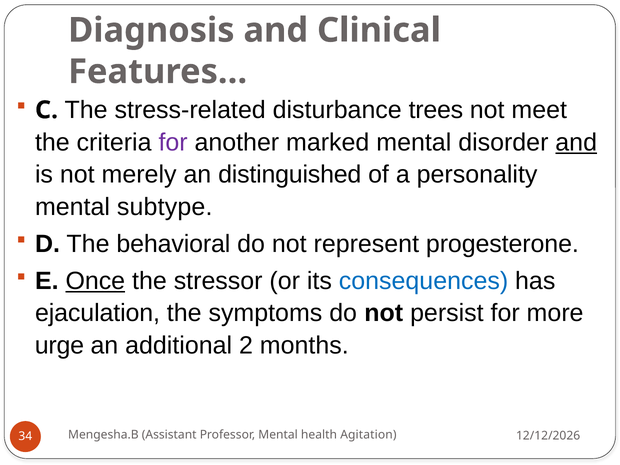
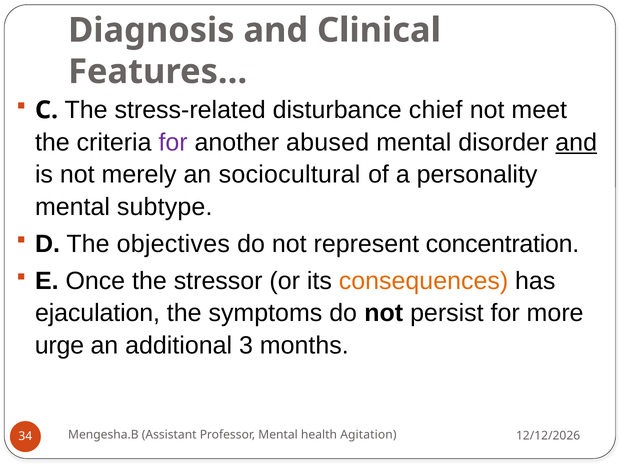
trees: trees -> chief (436, 110)
marked: marked -> abused (328, 142)
distinguished: distinguished -> sociocultural (290, 175)
behavioral: behavioral -> objectives (173, 244)
progesterone: progesterone -> concentration (502, 244)
Once underline: present -> none (95, 281)
consequences colour: blue -> orange (424, 281)
2: 2 -> 3 (246, 346)
